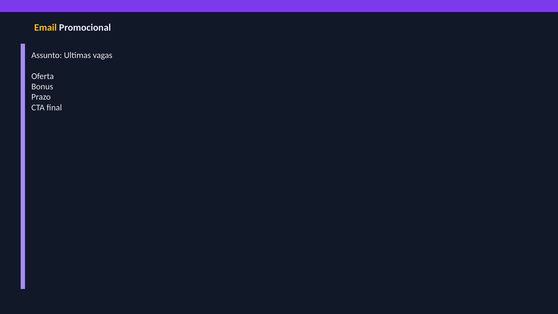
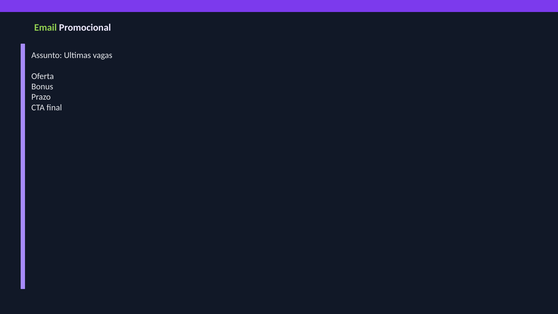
Email colour: yellow -> light green (46, 27)
